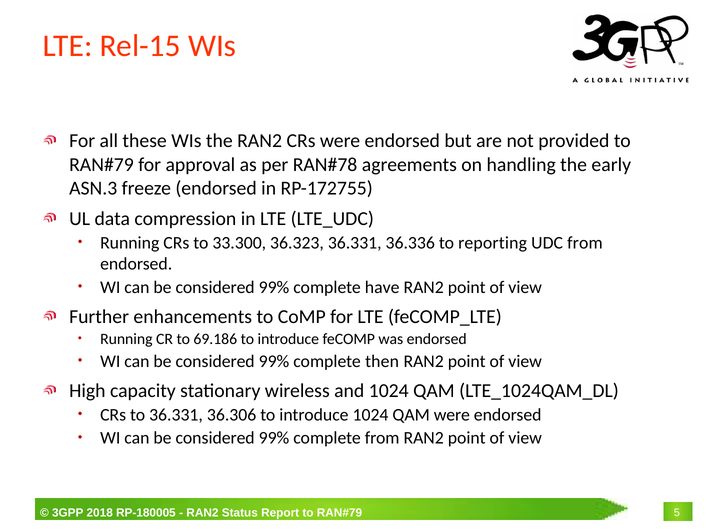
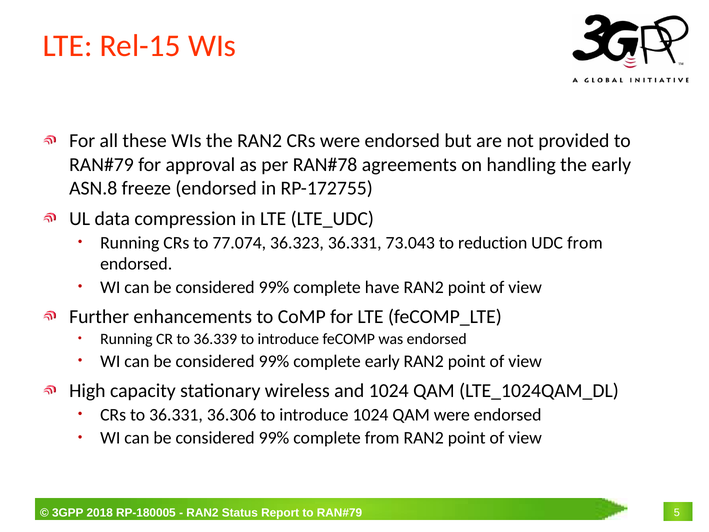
ASN.3: ASN.3 -> ASN.8 (93, 188)
33.300: 33.300 -> 77.074 (239, 243)
36.336: 36.336 -> 73.043 (410, 243)
reporting: reporting -> reduction (493, 243)
69.186: 69.186 -> 36.339 (215, 339)
complete then: then -> early (382, 361)
